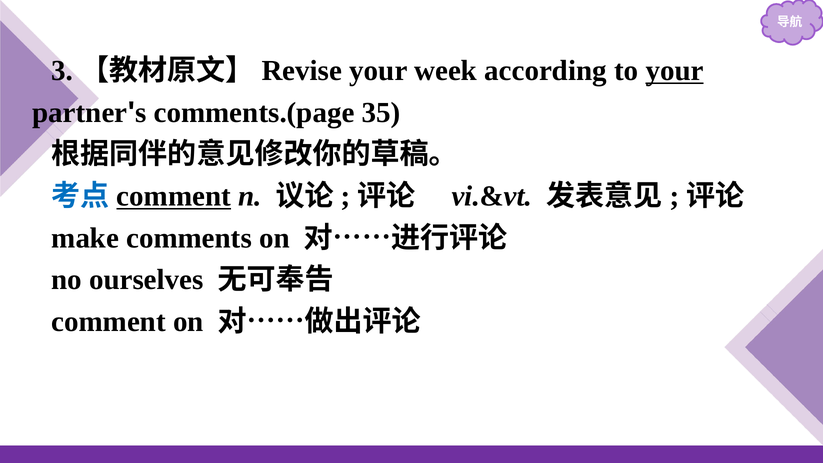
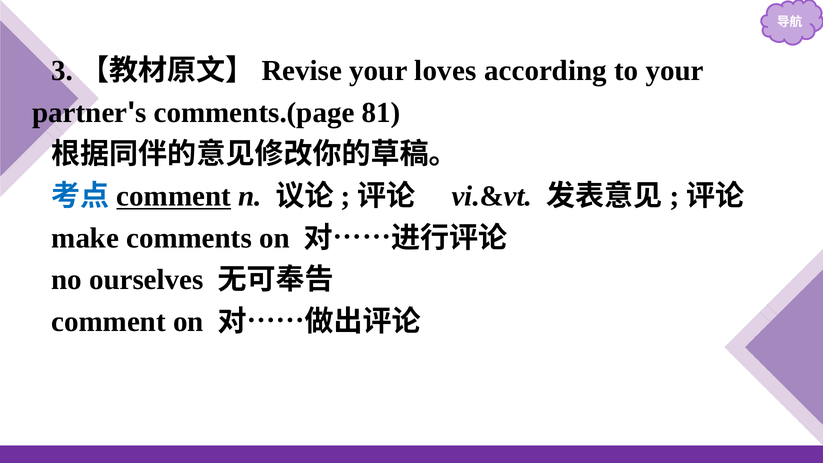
week: week -> loves (445, 71)
your underline: present -> none (675, 71)
35: 35 -> 81 (381, 113)
